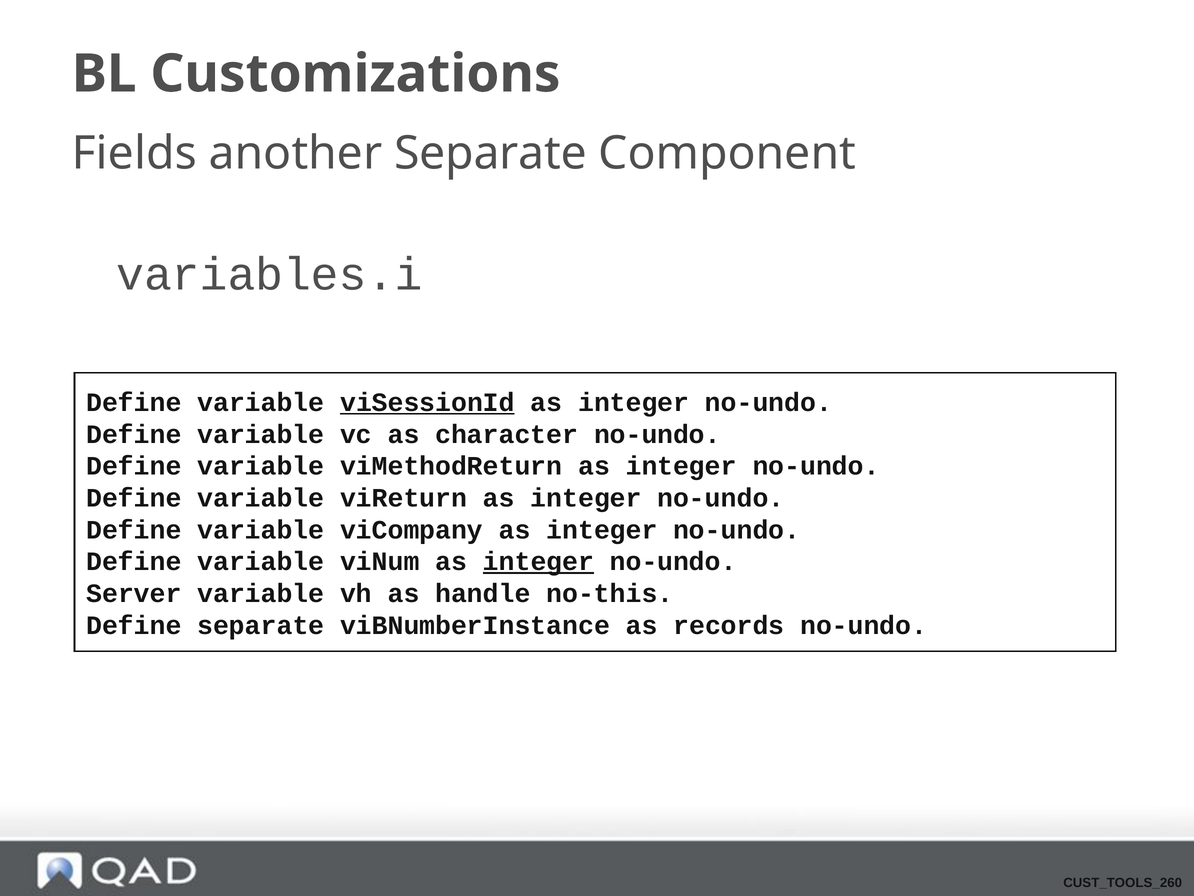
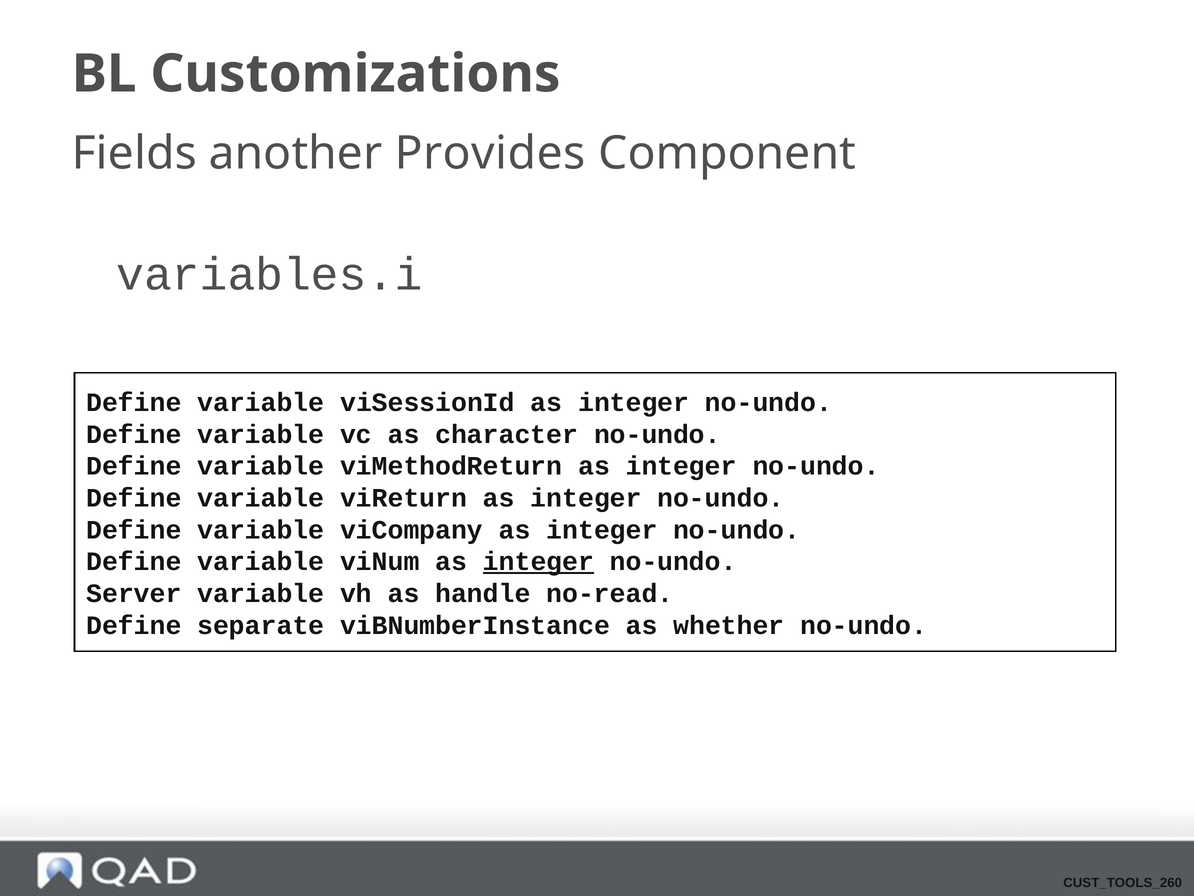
another Separate: Separate -> Provides (490, 154)
viSessionId underline: present -> none (427, 402)
no-this: no-this -> no-read (610, 593)
records: records -> whether (729, 625)
